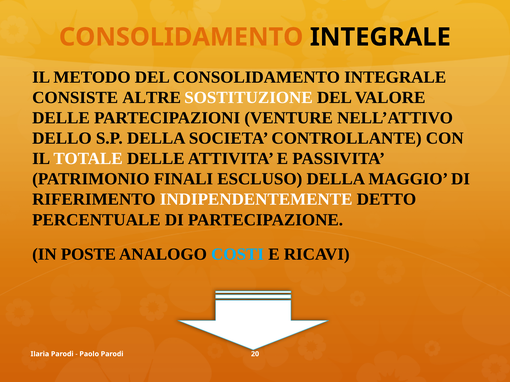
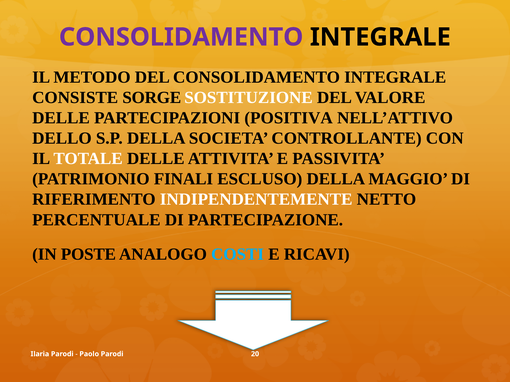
CONSOLIDAMENTO colour: orange -> purple (181, 37)
ALTRE: ALTRE -> SORGE (152, 98)
VENTURE: VENTURE -> POSITIVA (289, 118)
DETTO: DETTO -> NETTO (386, 200)
